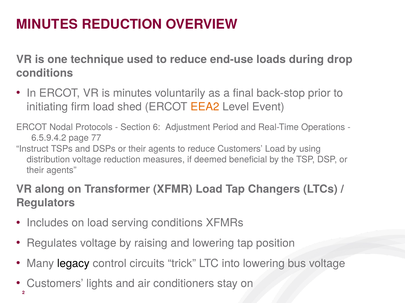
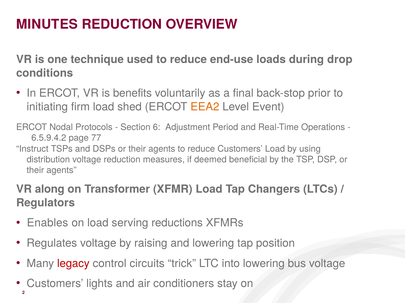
is minutes: minutes -> benefits (132, 93)
Includes: Includes -> Enables (48, 223)
serving conditions: conditions -> reductions (177, 223)
legacy colour: black -> red (73, 264)
